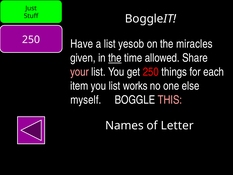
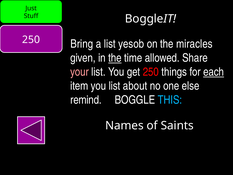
Have: Have -> Bring (82, 44)
each underline: none -> present (214, 72)
works: works -> about (135, 86)
myself: myself -> remind (86, 100)
THIS colour: pink -> light blue (170, 100)
Letter: Letter -> Saints (177, 125)
